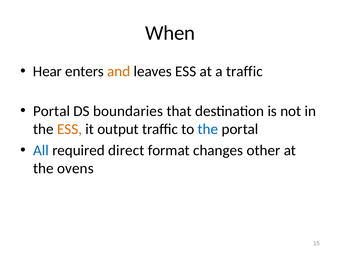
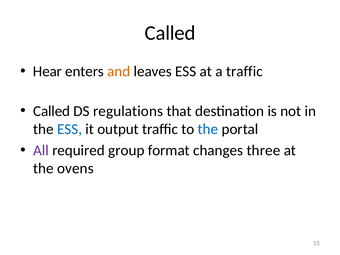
When: When -> Called (170, 33)
Portal: Portal -> Called (52, 111)
boundaries: boundaries -> regulations (128, 111)
ESS colour: orange -> blue (70, 129)
All colour: blue -> purple (41, 150)
direct: direct -> group (126, 150)
other: other -> three (263, 150)
